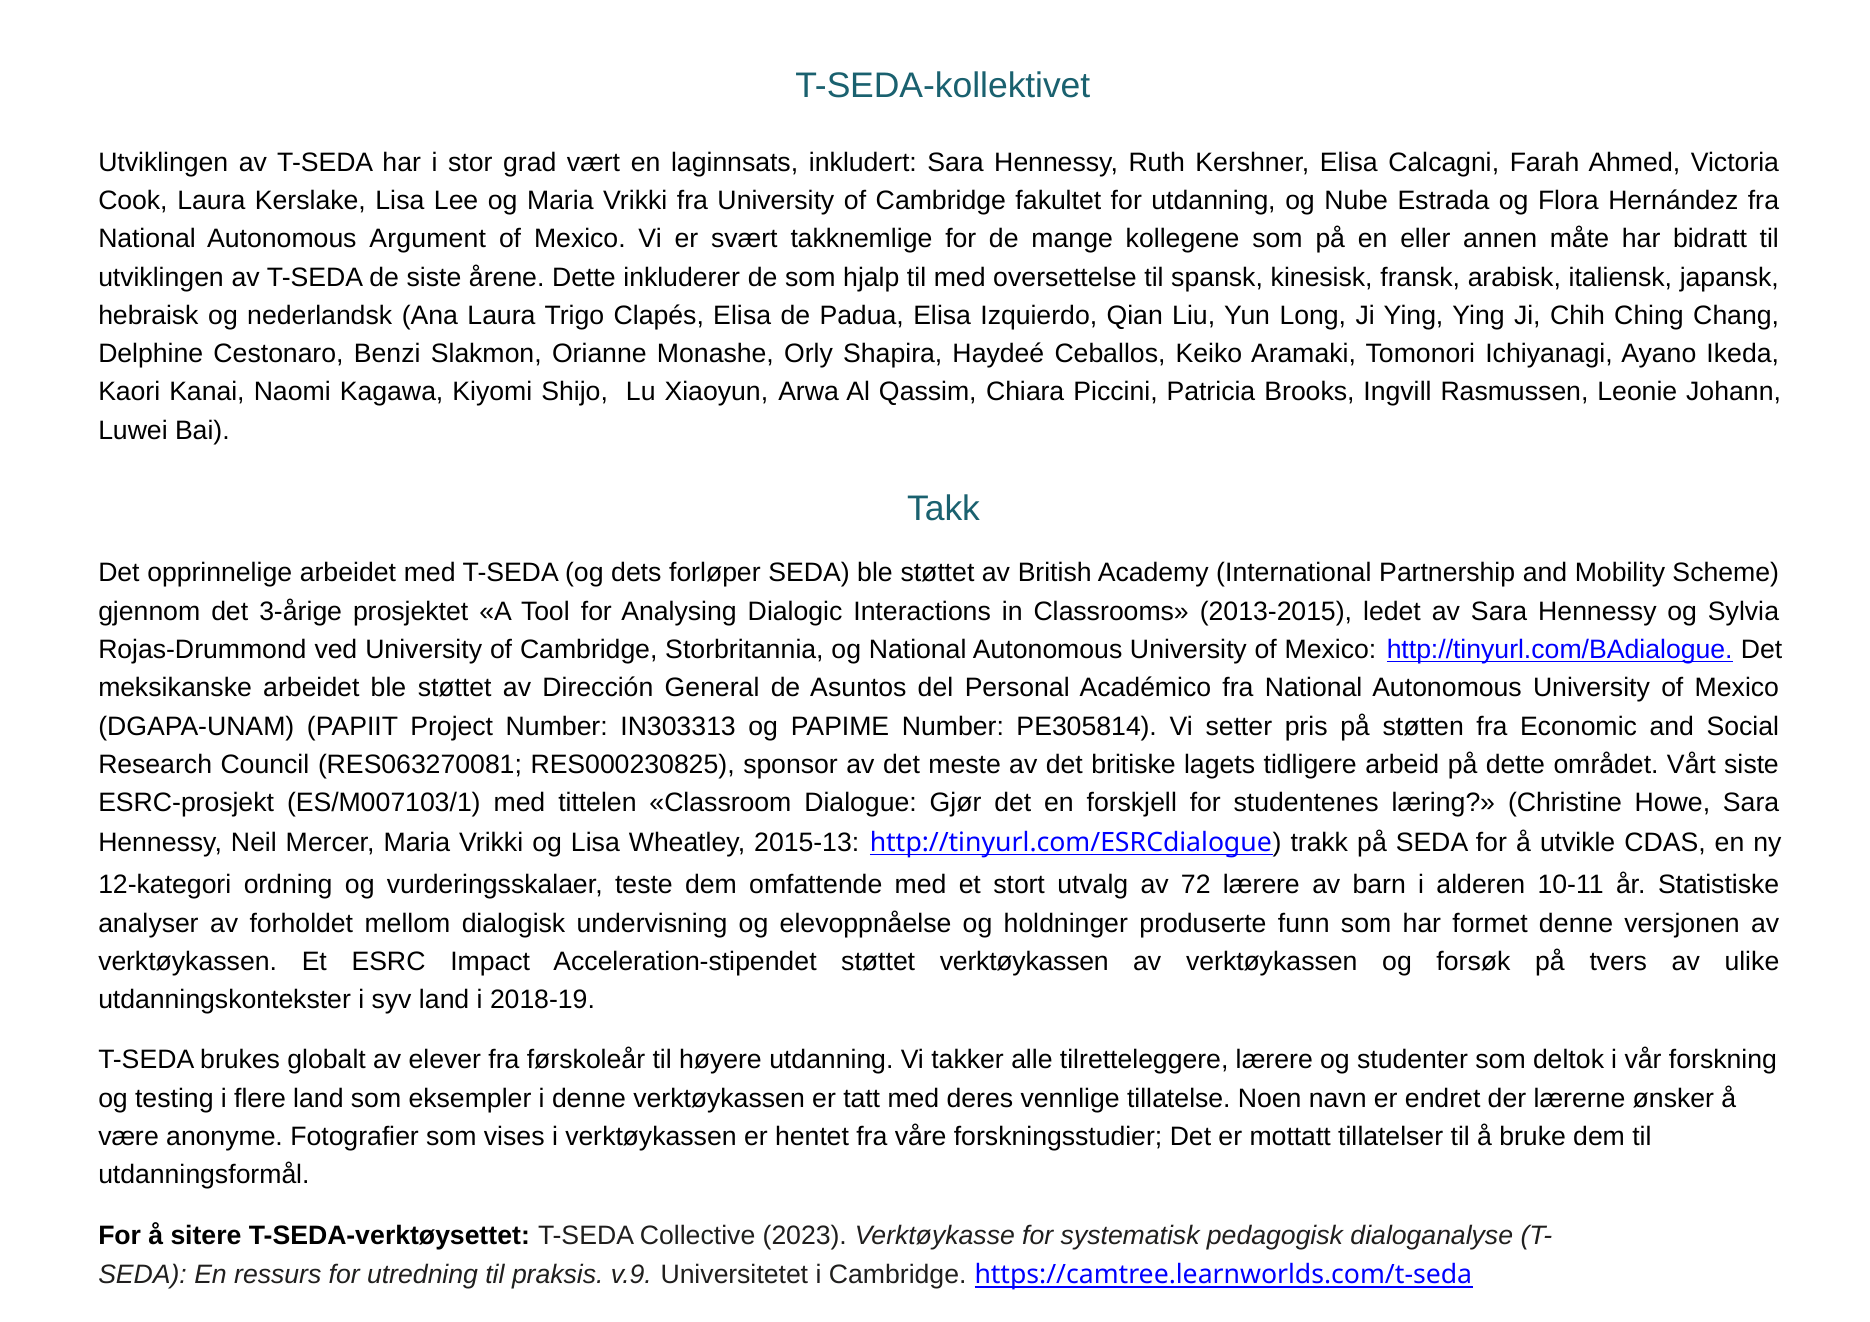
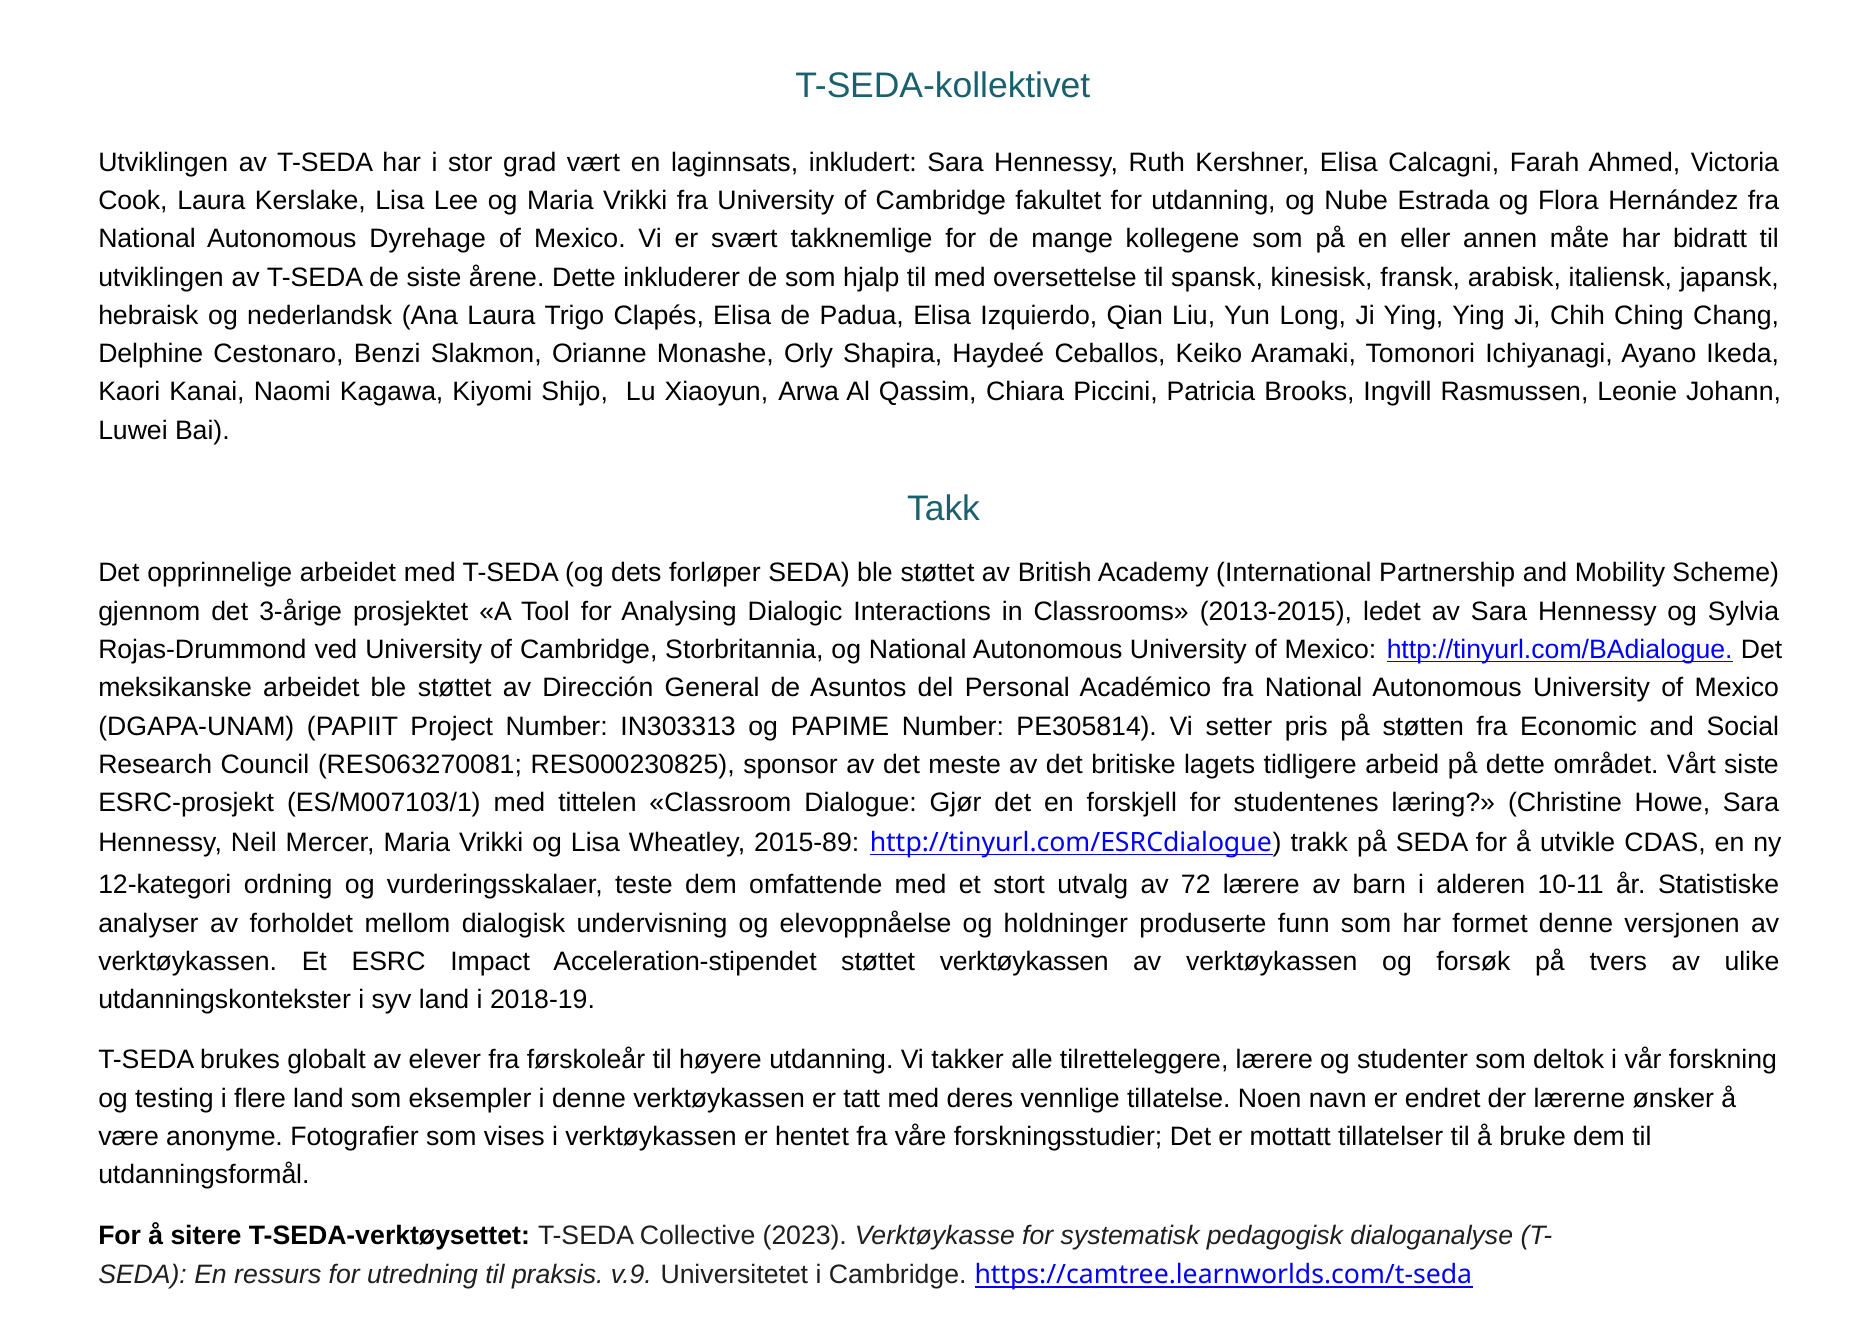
Argument: Argument -> Dyrehage (428, 239)
2015-13: 2015-13 -> 2015-89 (807, 843)
